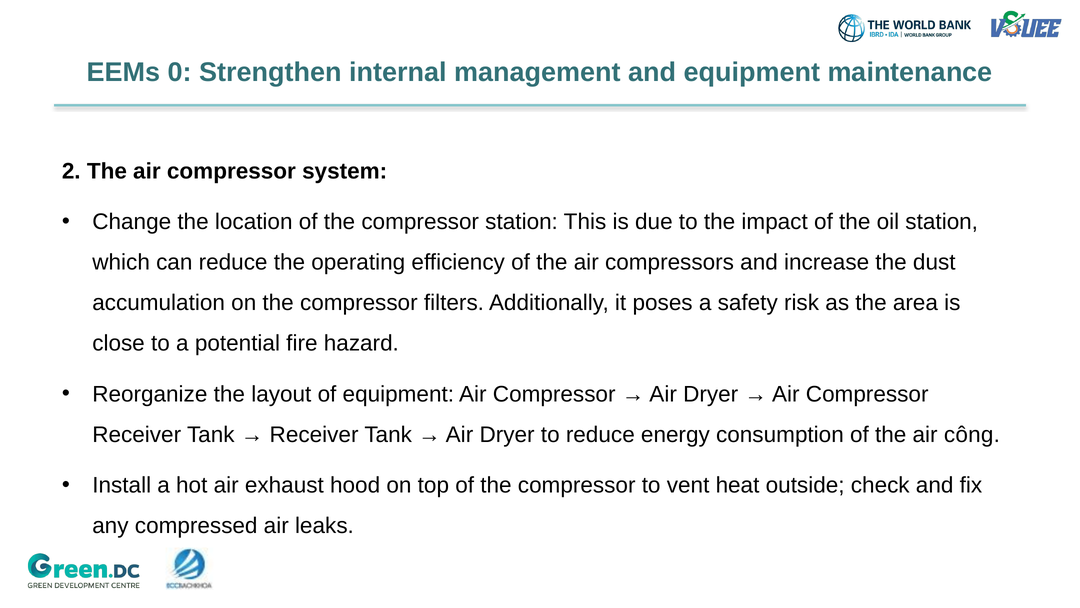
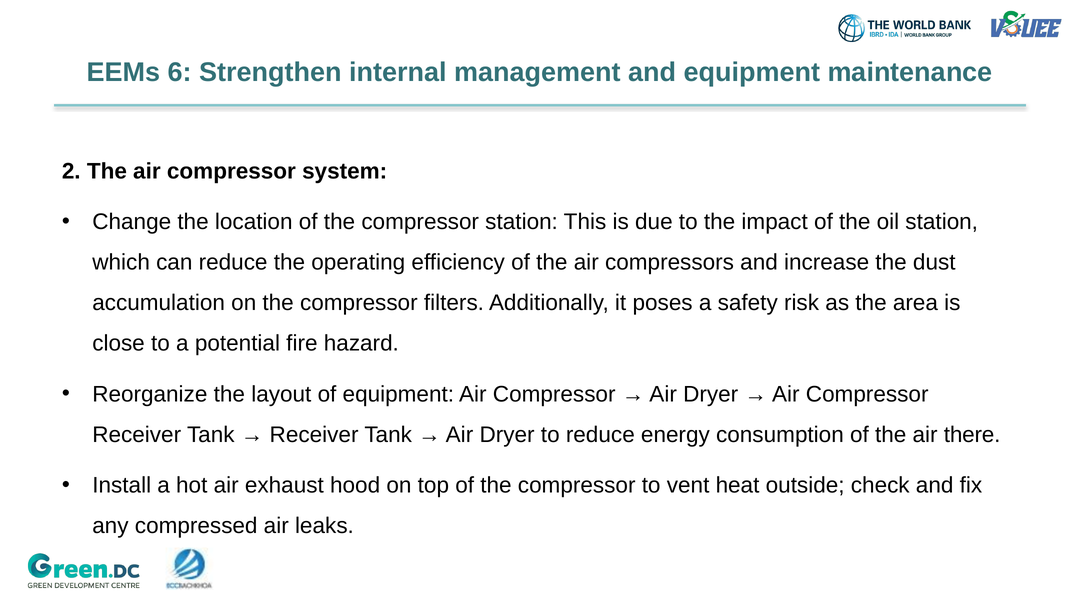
0: 0 -> 6 (180, 72)
công: công -> there (972, 434)
